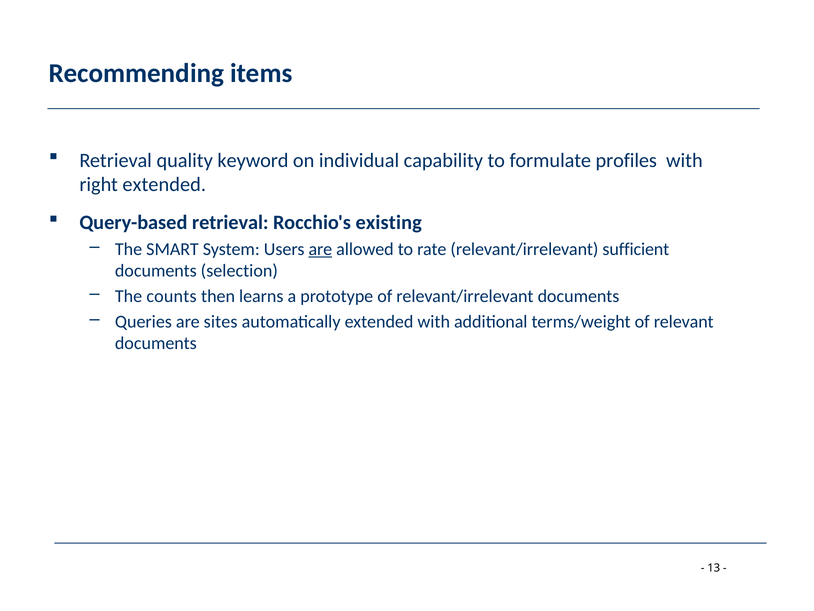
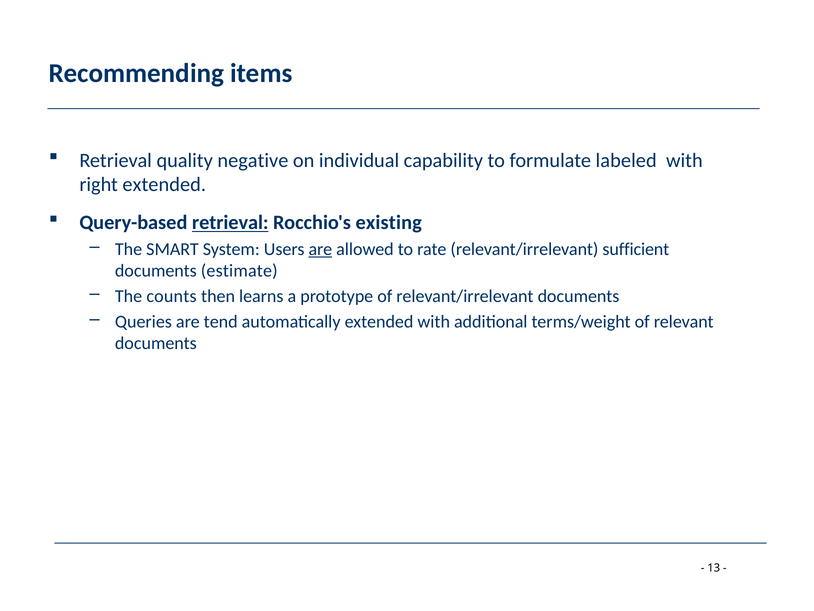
keyword: keyword -> negative (253, 160)
profiles: profiles -> labeled (626, 160)
retrieval underline: none -> present (230, 223)
selection: selection -> estimate (239, 271)
sites: sites -> tend (221, 321)
